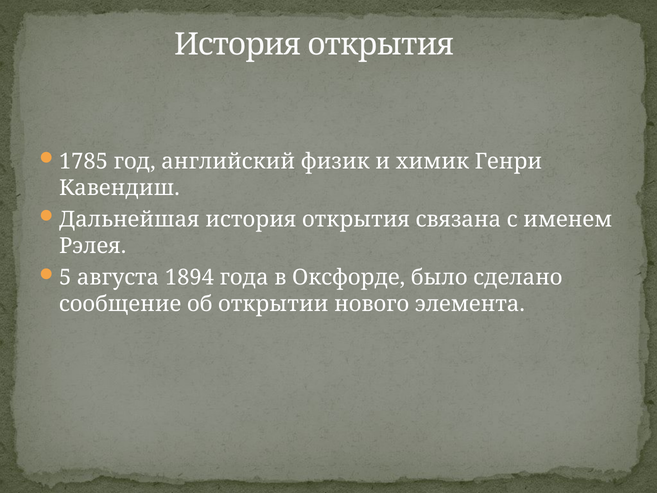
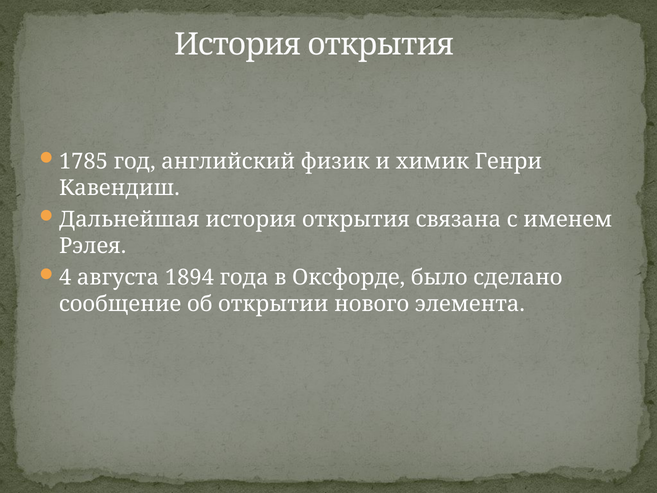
5: 5 -> 4 (65, 278)
